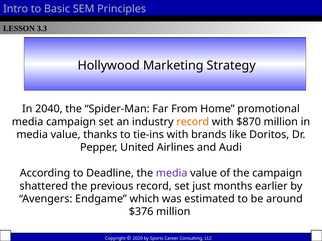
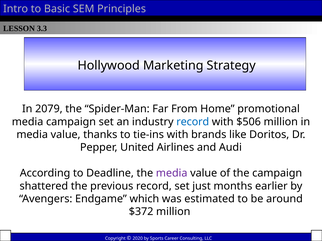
2040: 2040 -> 2079 (49, 109)
record colour: orange -> blue (193, 122)
$870: $870 -> $506 (249, 122)
$376: $376 -> $372 (141, 212)
